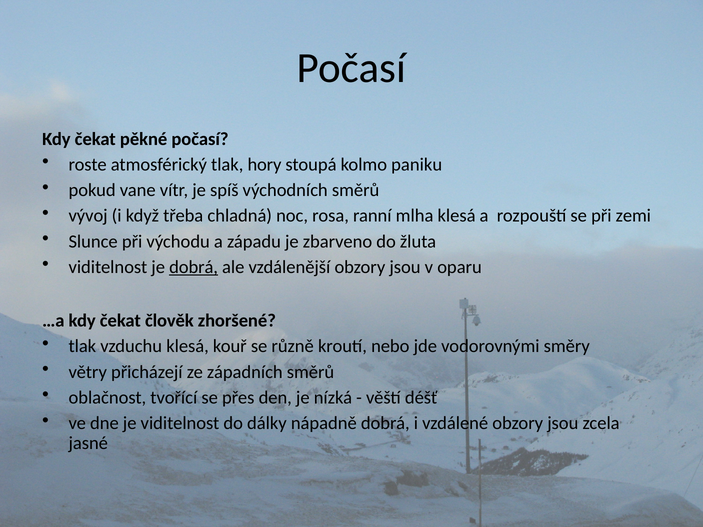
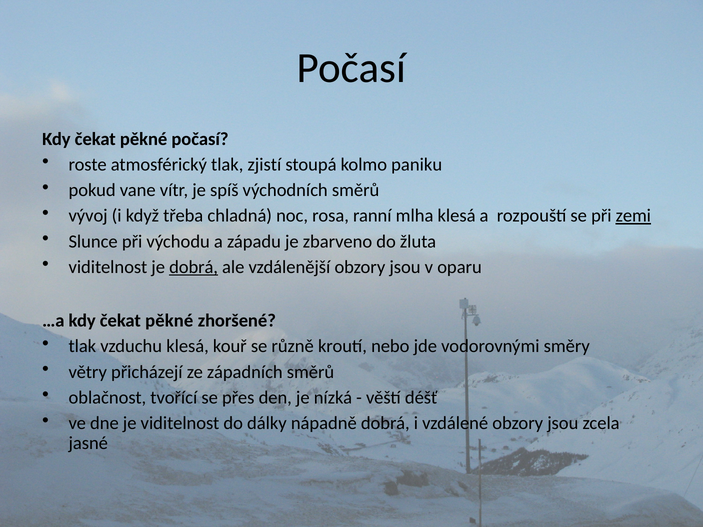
hory: hory -> zjistí (264, 165)
zemi underline: none -> present (633, 216)
…a kdy čekat člověk: člověk -> pěkné (169, 321)
